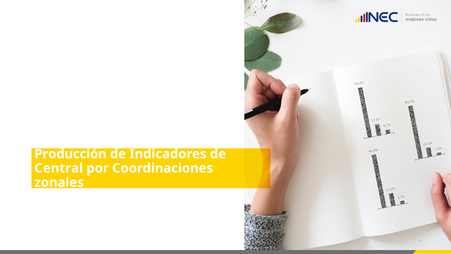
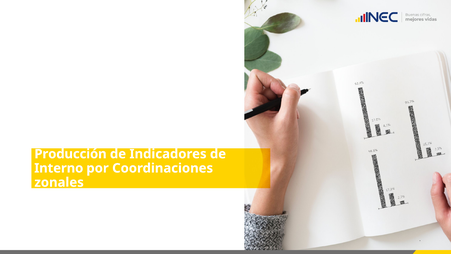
Central: Central -> Interno (59, 168)
